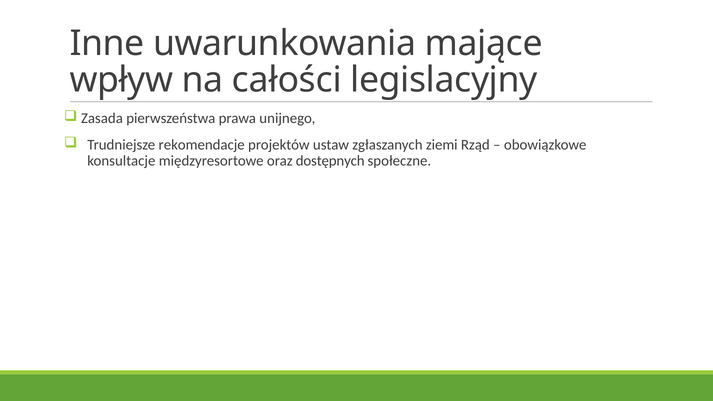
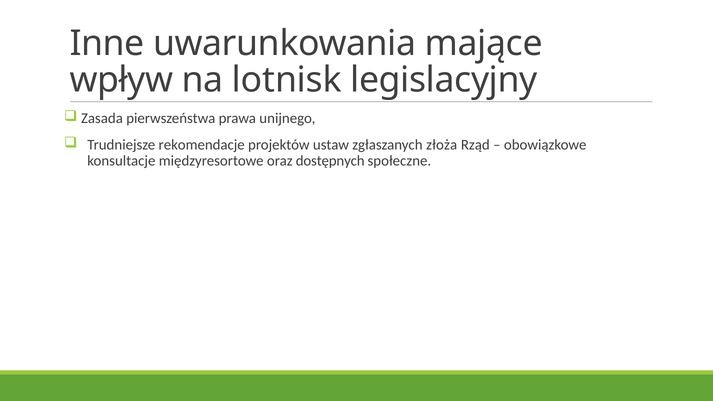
całości: całości -> lotnisk (287, 80)
ziemi: ziemi -> złoża (442, 145)
